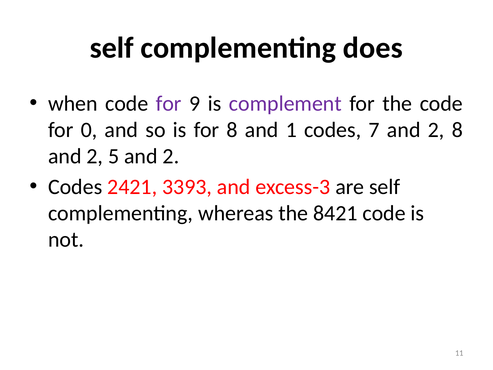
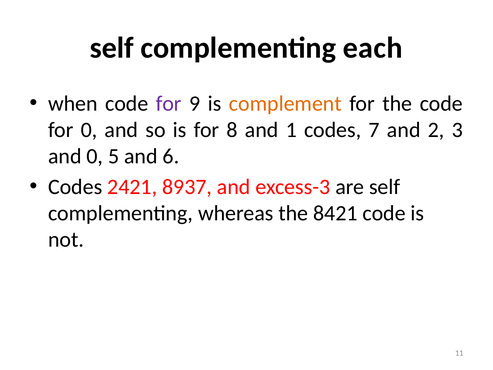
does: does -> each (373, 48)
complement colour: purple -> orange (285, 103)
2 8: 8 -> 3 (457, 130)
2: 2 -> 0 (95, 156)
5 and 2: 2 -> 6 (171, 156)
3393: 3393 -> 8937 (187, 187)
